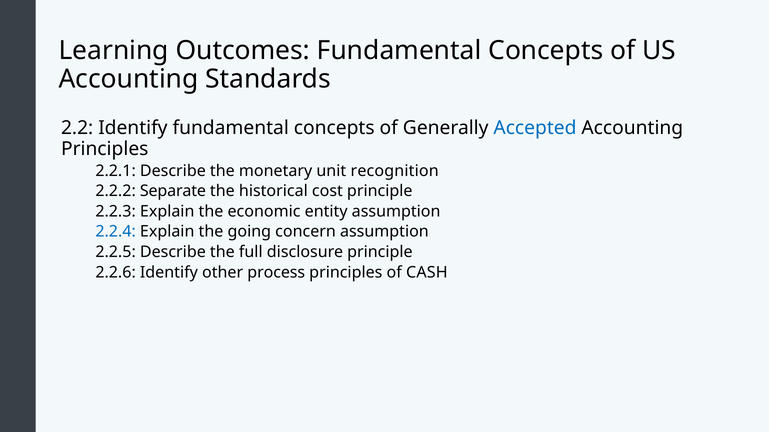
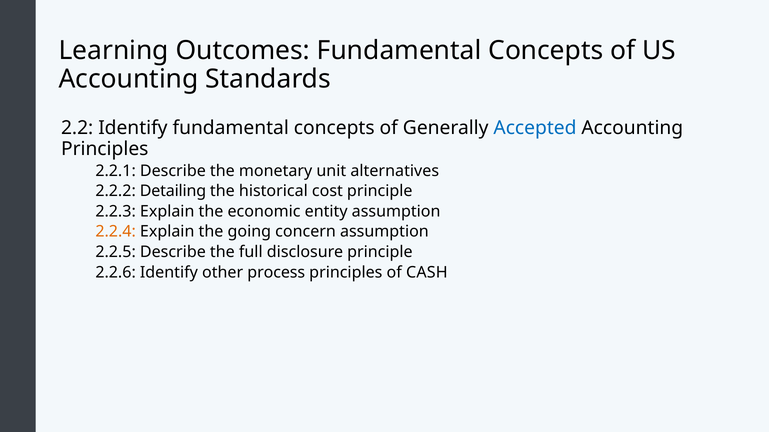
recognition: recognition -> alternatives (395, 171)
Separate: Separate -> Detailing (173, 191)
2.2.4 colour: blue -> orange (116, 232)
